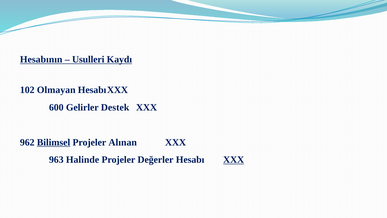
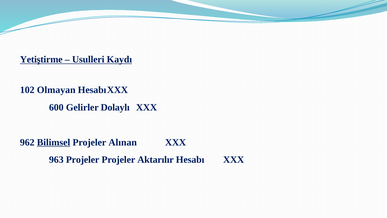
Hesabının: Hesabının -> Yetiştirme (41, 59)
Destek: Destek -> Dolaylı (115, 107)
963 Halinde: Halinde -> Projeler (83, 160)
Değerler: Değerler -> Aktarılır (156, 160)
XXX underline: present -> none (234, 160)
